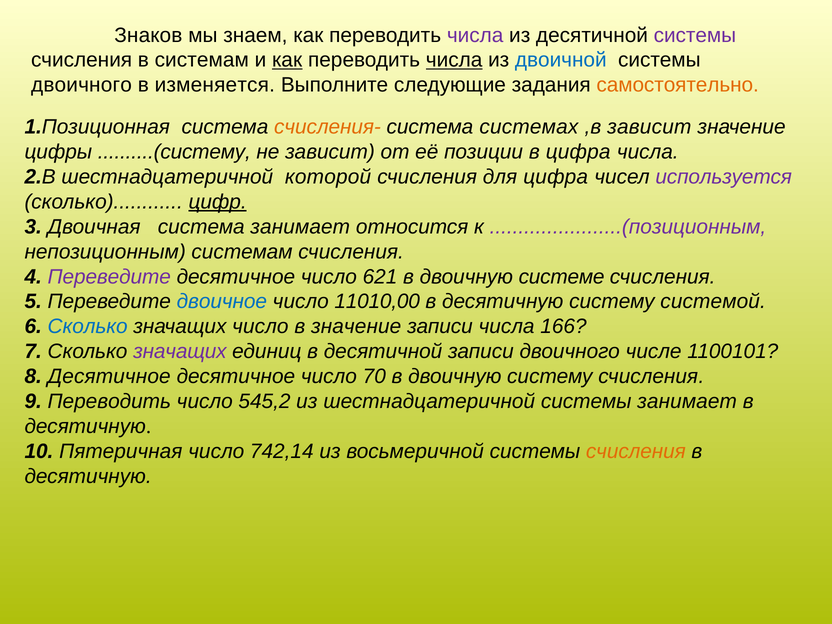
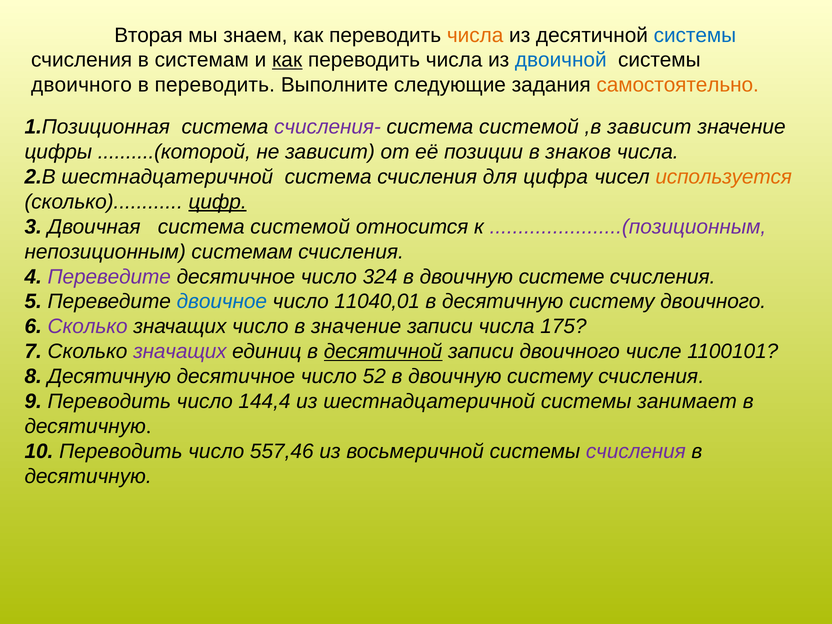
Знаков: Знаков -> Вторая (148, 35)
числа colour: purple -> orange (475, 35)
системы colour: purple -> blue (695, 35)
числа underline: present -> none (454, 60)
в изменяется: изменяется -> переводить (215, 85)
счисления- colour: orange -> purple (327, 127)
системах: системах -> системой (529, 127)
..........(систему: ..........(систему -> ..........(которой (174, 152)
в цифра: цифра -> знаков (578, 152)
шестнадцатеричной которой: которой -> система (328, 177)
используется colour: purple -> orange (724, 177)
Двоичная система занимает: занимает -> системой (300, 227)
621: 621 -> 324 (380, 277)
11010,00: 11010,00 -> 11040,01 (377, 302)
систему системой: системой -> двоичного (713, 302)
Сколько colour: blue -> purple (88, 327)
166: 166 -> 175 (563, 327)
десятичной underline: none -> present (383, 352)
8 Десятичное: Десятичное -> Десятичную (109, 376)
70: 70 -> 52 (374, 376)
545,2: 545,2 -> 144,4 (264, 401)
10 Пятеричная: Пятеричная -> Переводить (121, 451)
742,14: 742,14 -> 557,46 (282, 451)
счисления colour: orange -> purple (636, 451)
